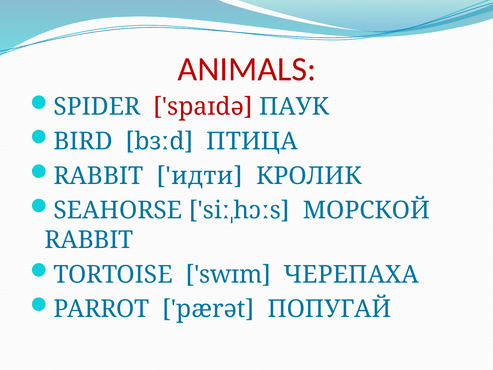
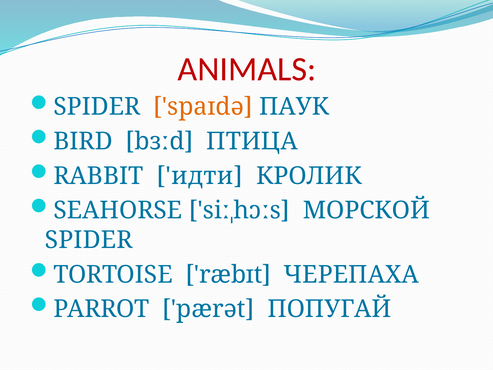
spaɪdə colour: red -> orange (203, 107)
RABBIT: RABBIT -> SPIDER (89, 240)
swɪm: swɪm -> ræbɪt (228, 274)
